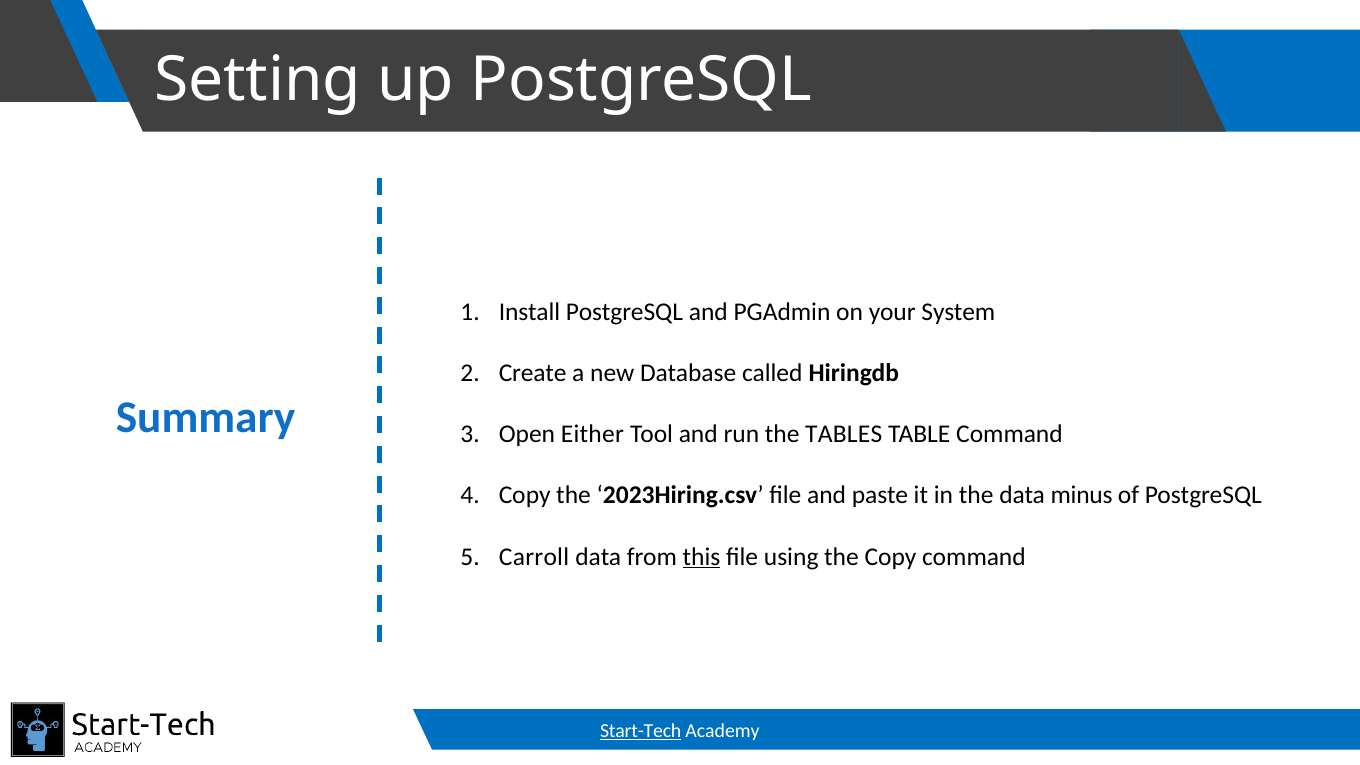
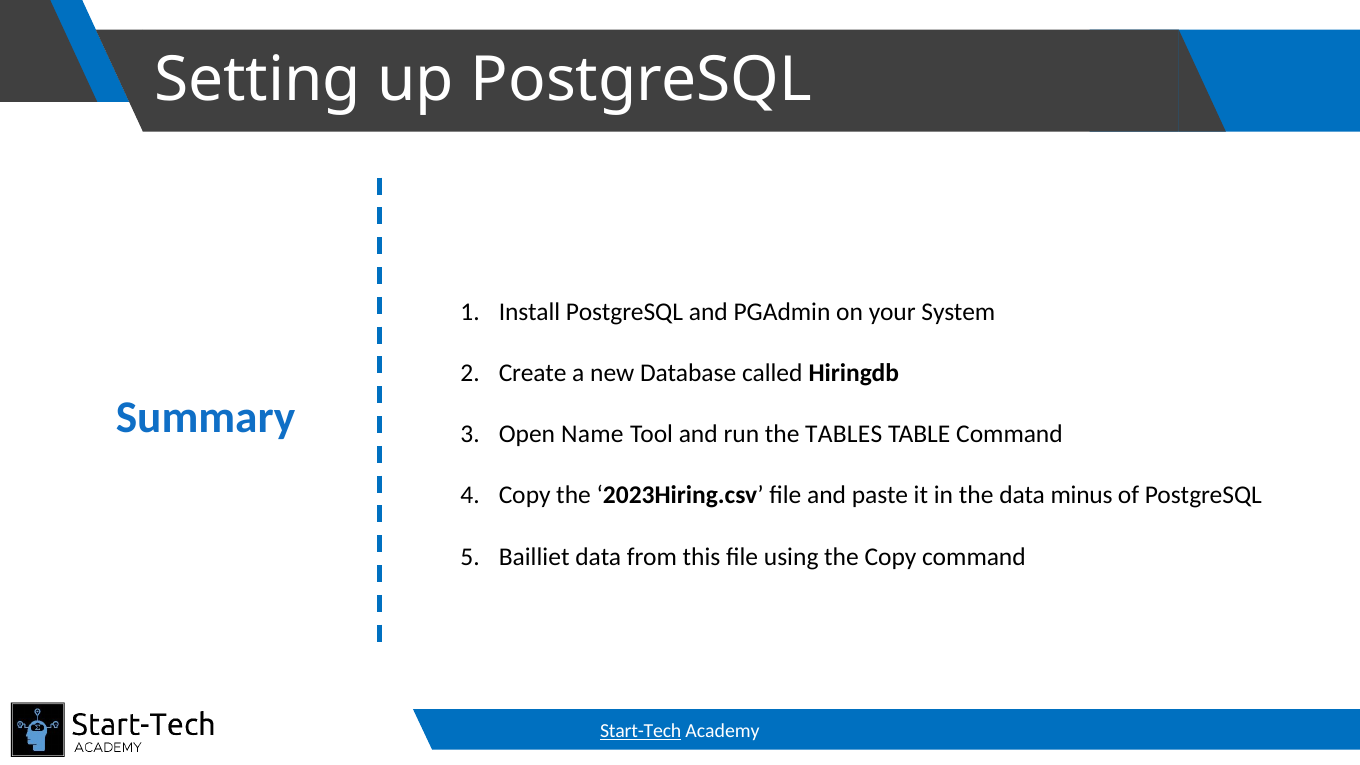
Either: Either -> Name (592, 434)
Carroll: Carroll -> Bailliet (534, 557)
this underline: present -> none (702, 557)
